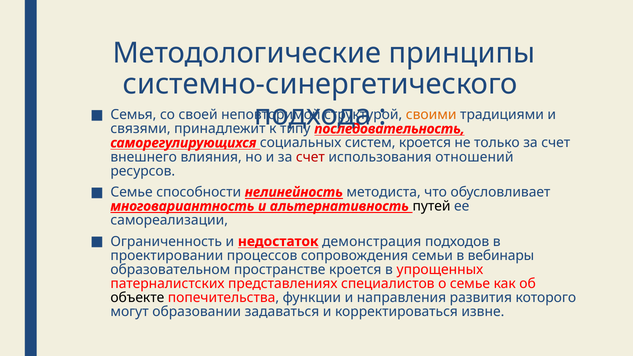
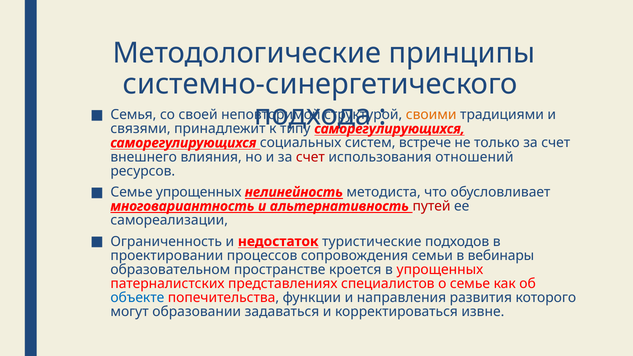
последовательность: последовательность -> саморегулирующихся (389, 129)
систем кроется: кроется -> встрече (425, 143)
Семье способности: способности -> упрощенных (199, 192)
путей colour: black -> red (432, 206)
демонстрация: демонстрация -> туристические (372, 241)
объекте colour: black -> blue (137, 298)
